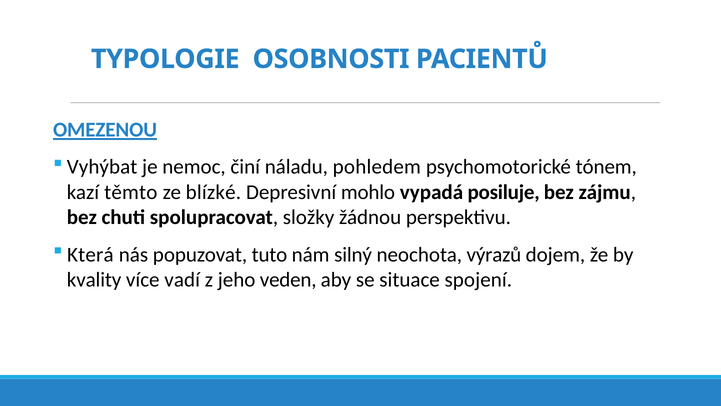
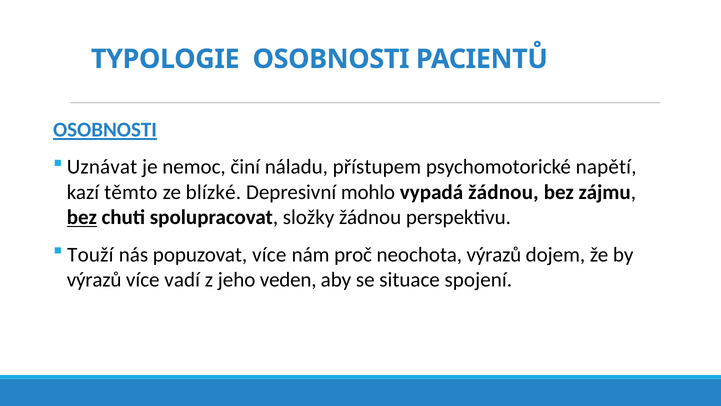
OMEZENOU: OMEZENOU -> OSOBNOSTI (105, 130)
Vyhýbat: Vyhýbat -> Uznávat (102, 167)
pohledem: pohledem -> přístupem (377, 167)
tónem: tónem -> napětí (606, 167)
vypadá posiluje: posiluje -> žádnou (503, 192)
bez underline: none -> present (82, 217)
Která: Která -> Touží (90, 254)
popuzovat tuto: tuto -> více (269, 254)
silný: silný -> proč (353, 254)
kvality: kvality -> výrazů (94, 280)
